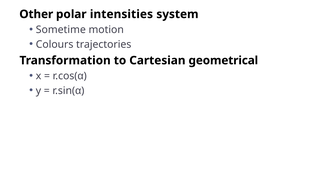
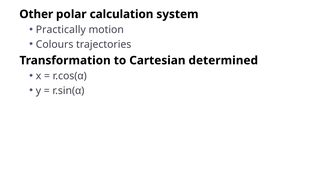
intensities: intensities -> calculation (122, 14)
Sometime: Sometime -> Practically (61, 30)
geometrical: geometrical -> determined (223, 61)
